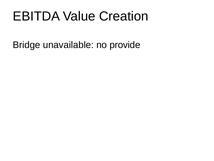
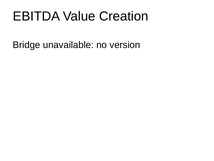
provide: provide -> version (125, 45)
